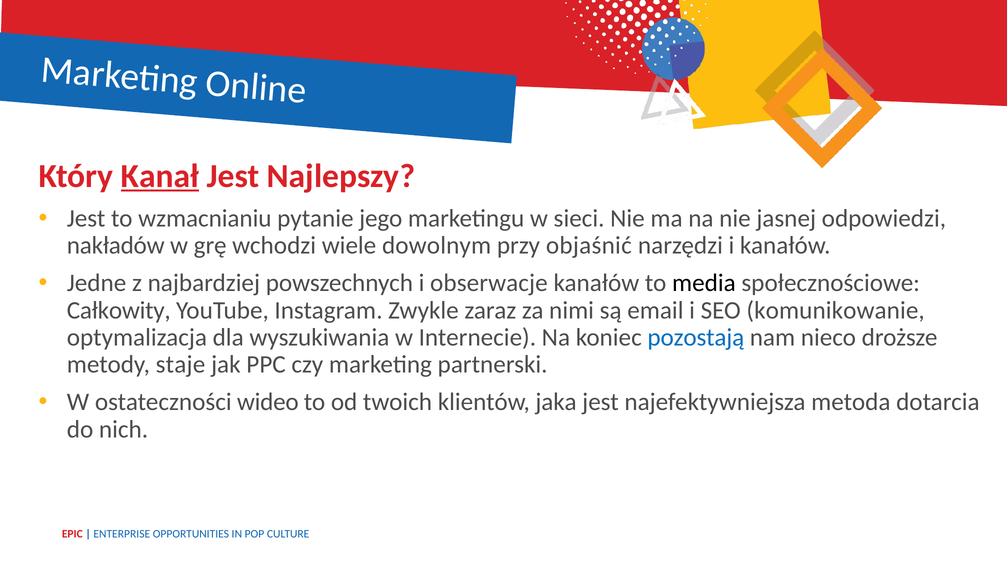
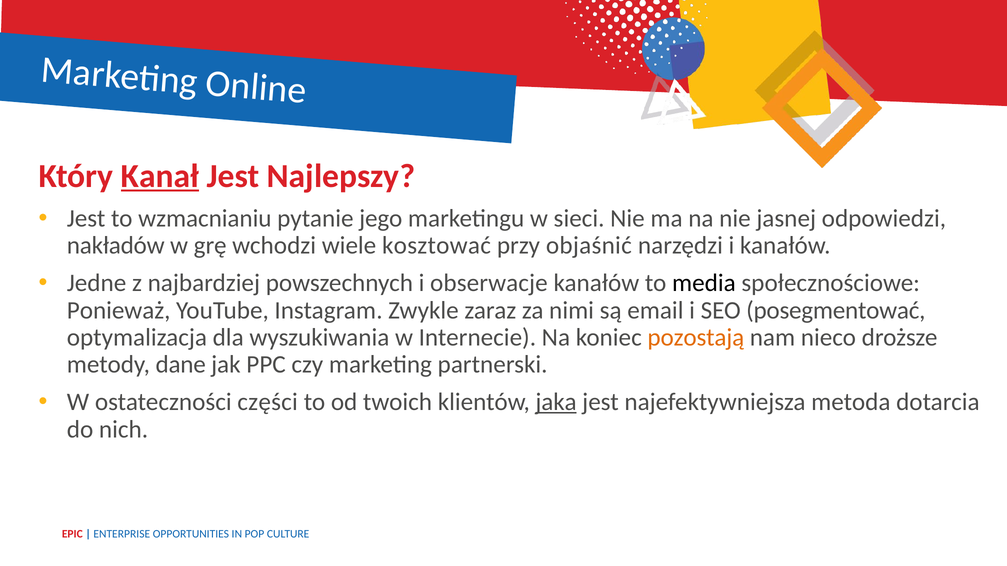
dowolnym: dowolnym -> kosztować (436, 246)
Całkowity: Całkowity -> Ponieważ (119, 310)
komunikowanie: komunikowanie -> posegmentować (836, 310)
pozostają colour: blue -> orange (696, 338)
staje: staje -> dane (181, 365)
wideo: wideo -> części (268, 402)
jaka underline: none -> present (556, 402)
